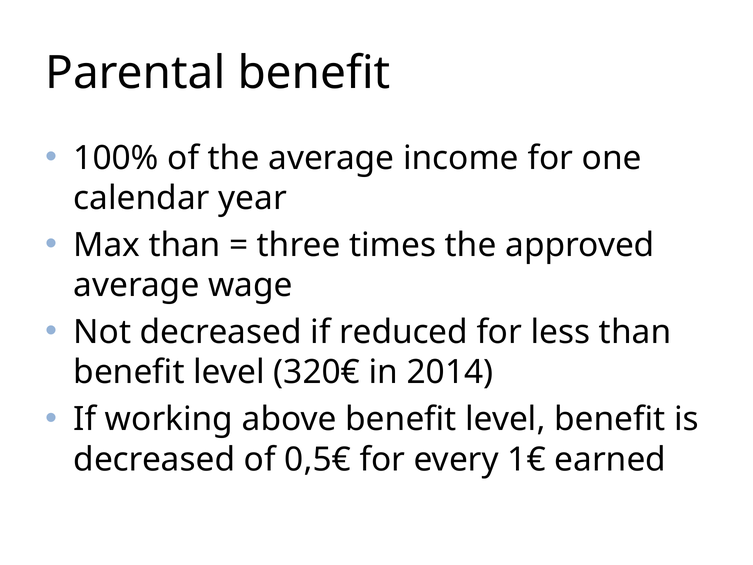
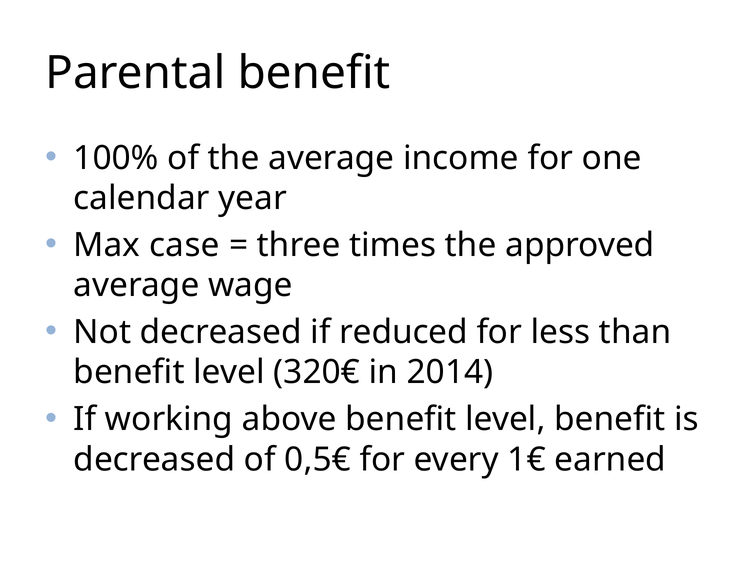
Max than: than -> case (184, 245)
